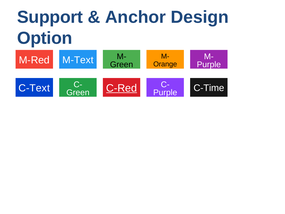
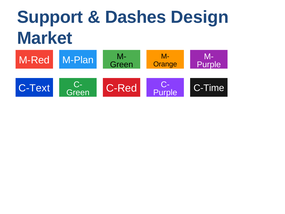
Anchor: Anchor -> Dashes (136, 17)
Option: Option -> Market (45, 38)
M-Text: M-Text -> M-Plan (78, 60)
C-Red underline: present -> none (122, 88)
